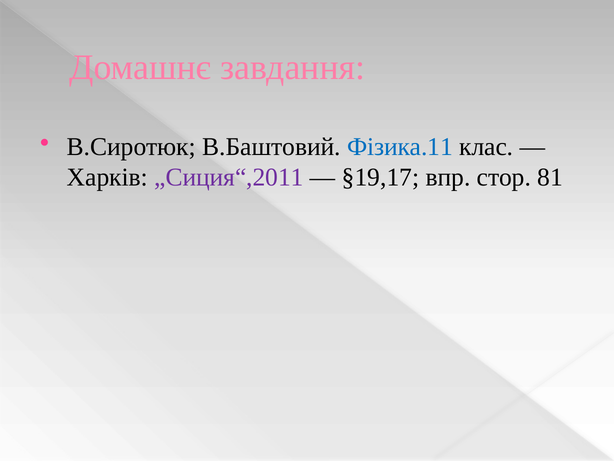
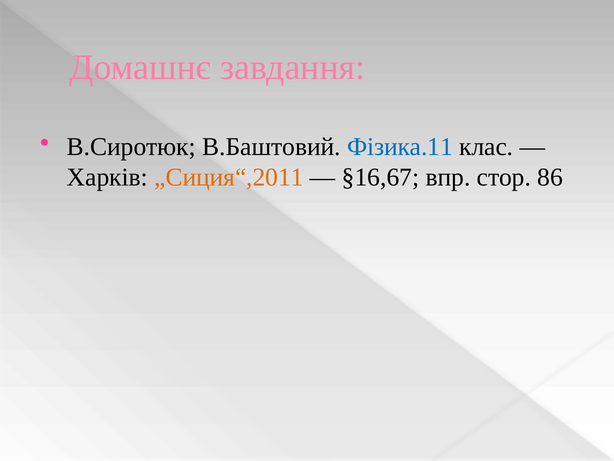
„Сиция“,2011 colour: purple -> orange (229, 177)
§19,17: §19,17 -> §16,67 (381, 177)
81: 81 -> 86 (550, 177)
